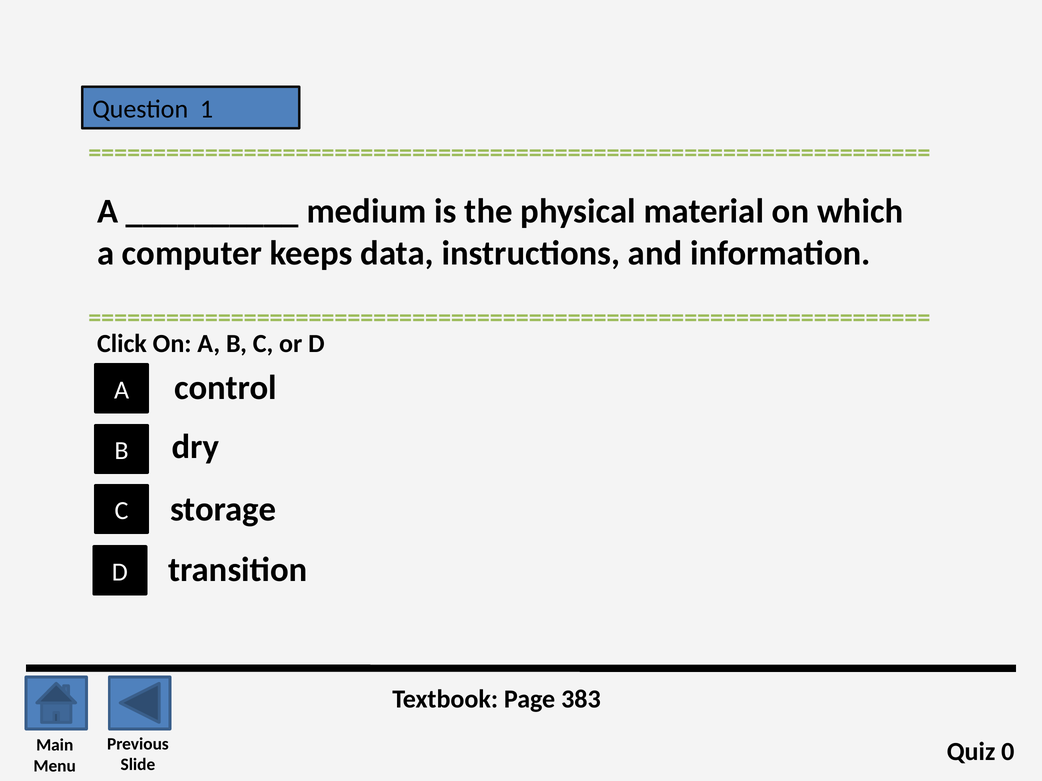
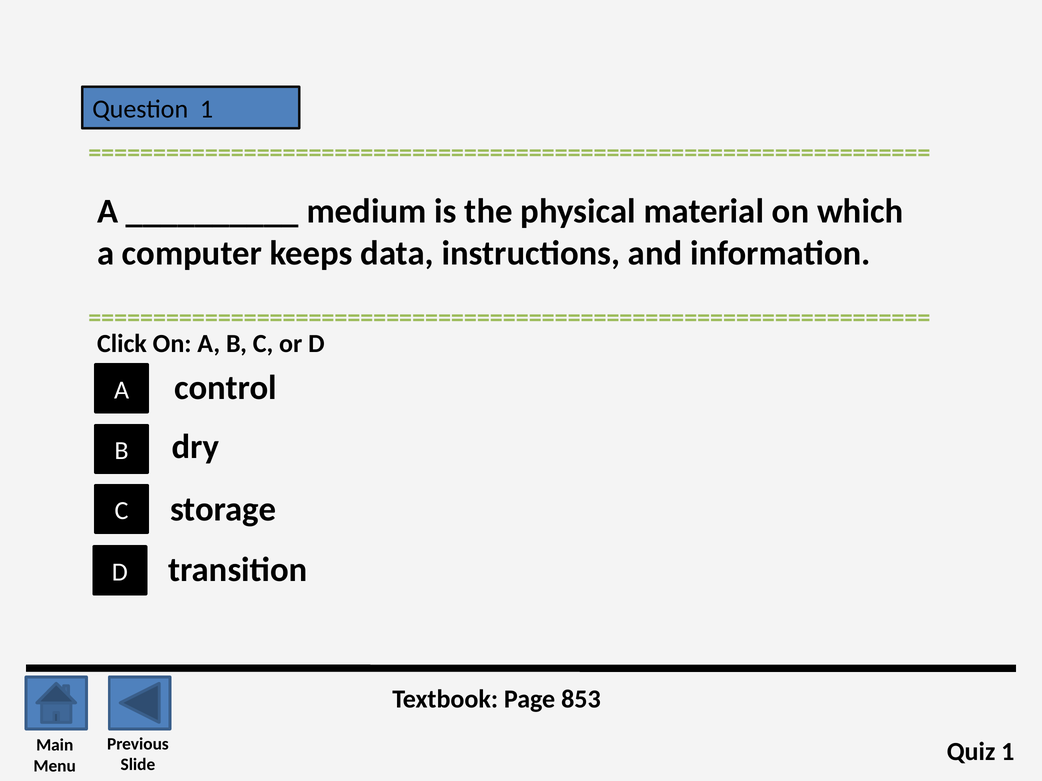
383: 383 -> 853 (581, 700)
Quiz 0: 0 -> 1 (1008, 752)
